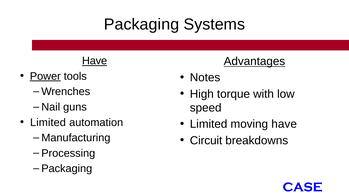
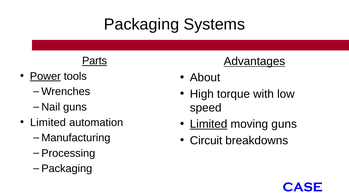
Have: Have -> Parts (95, 61)
Notes: Notes -> About (205, 78)
Limited underline: none -> present (209, 124)
moving have: have -> guns (284, 124)
